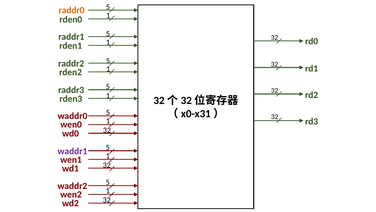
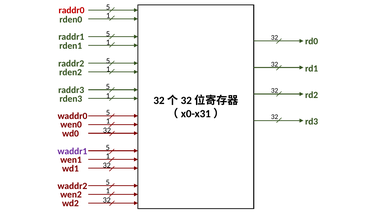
raddr0 colour: orange -> red (72, 10)
